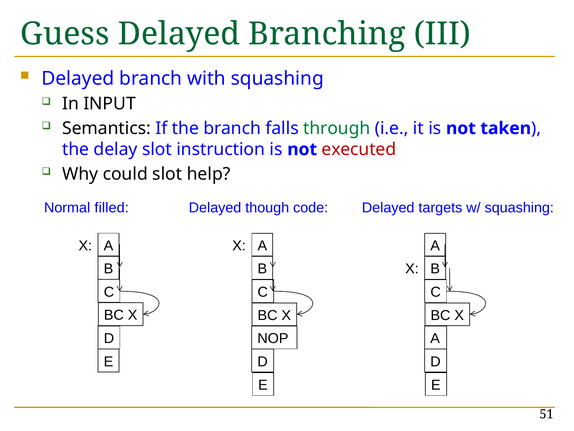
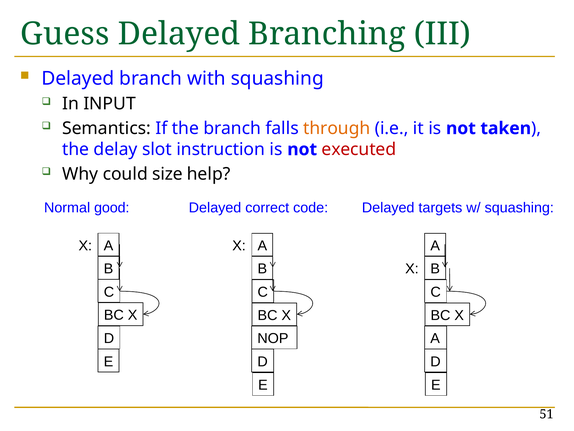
through colour: green -> orange (337, 128)
could slot: slot -> size (167, 174)
filled: filled -> good (112, 208)
though: though -> correct (267, 208)
